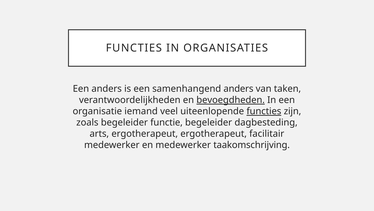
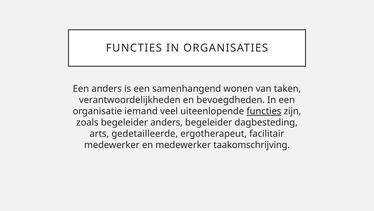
samenhangend anders: anders -> wonen (238, 89)
bevoegdheden underline: present -> none (231, 100)
begeleider functie: functie -> anders (167, 122)
arts ergotherapeut: ergotherapeut -> gedetailleerde (145, 133)
